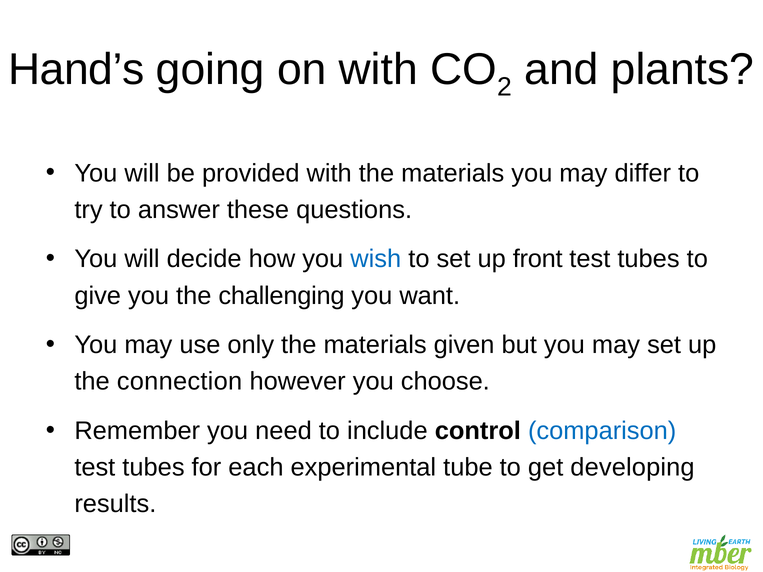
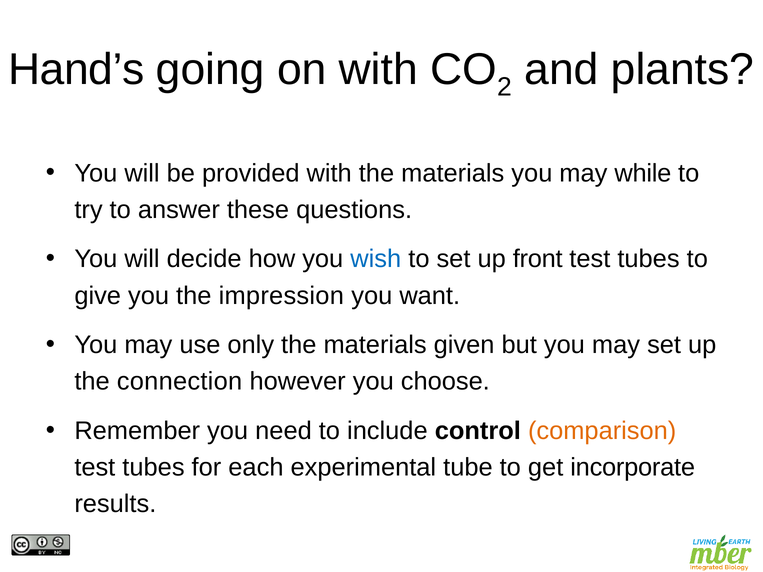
differ: differ -> while (643, 173)
challenging: challenging -> impression (281, 296)
comparison colour: blue -> orange (602, 431)
developing: developing -> incorporate (633, 468)
